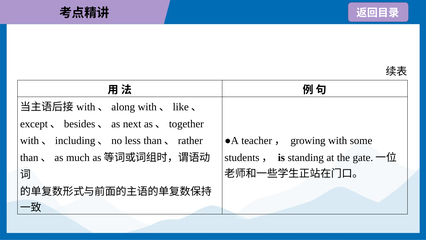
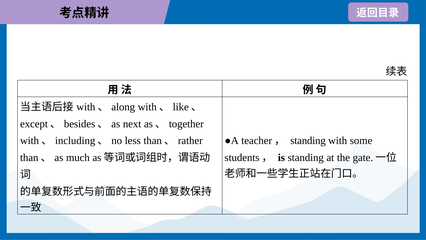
teacher， growing: growing -> standing (308, 141)
